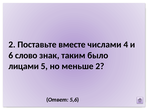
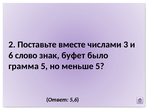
4: 4 -> 3 (126, 45)
таким: таким -> буфет (73, 55)
лицами: лицами -> грамма (24, 66)
меньше 2: 2 -> 5 (100, 66)
